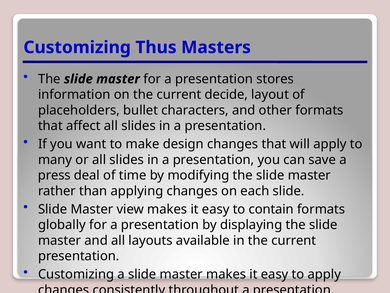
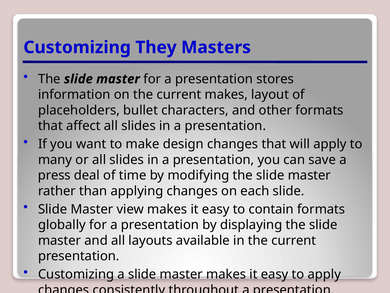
Thus: Thus -> They (156, 47)
current decide: decide -> makes (226, 95)
